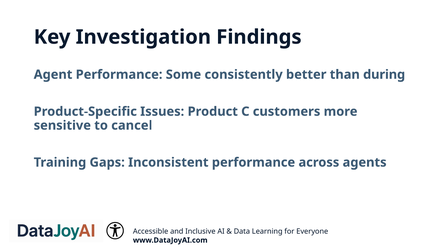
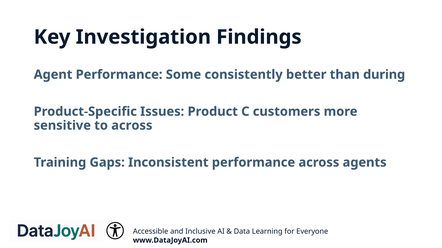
to cancel: cancel -> across (132, 126)
